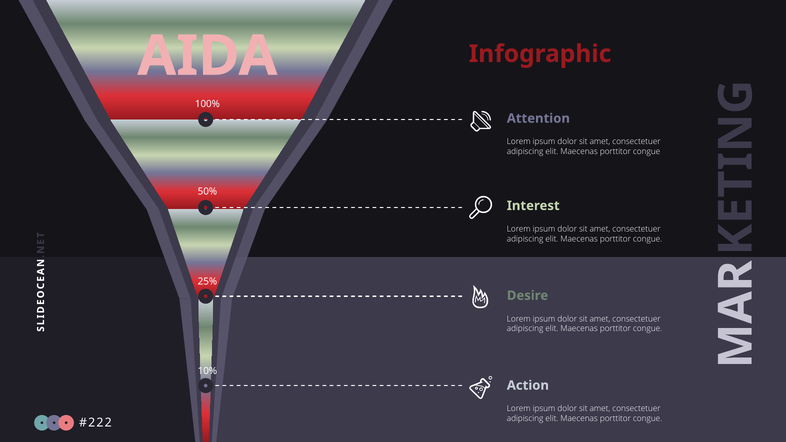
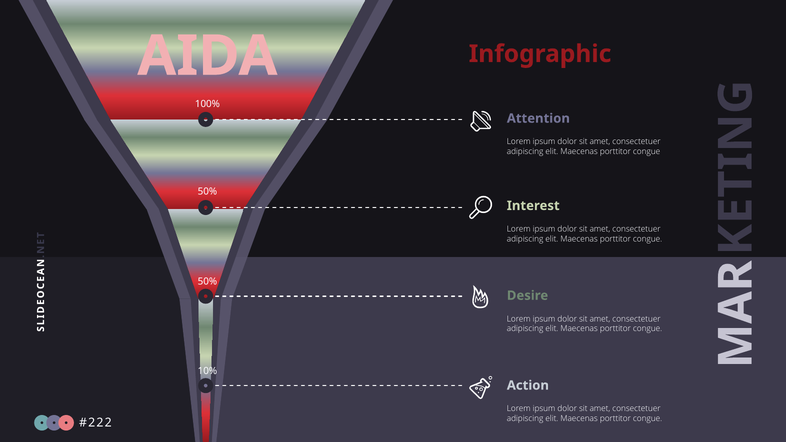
25%: 25% -> 50% (207, 281)
